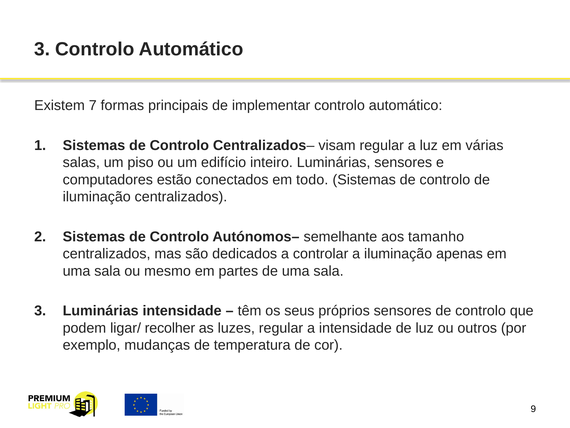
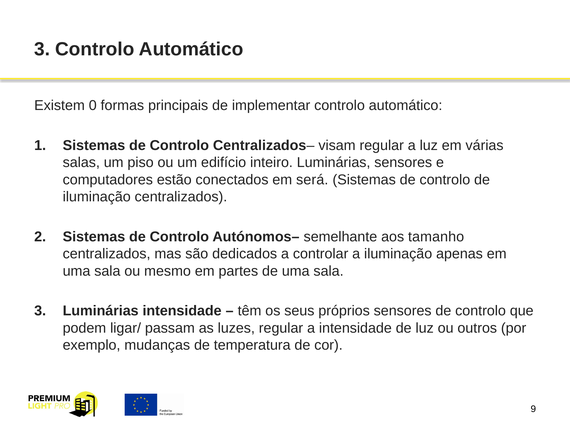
7: 7 -> 0 (93, 105)
todo: todo -> será (312, 179)
recolher: recolher -> passam (170, 328)
